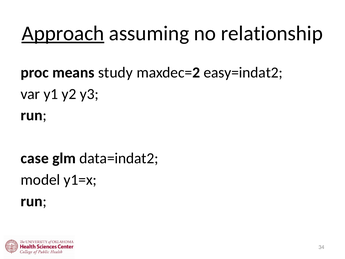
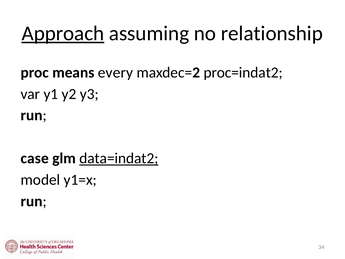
study: study -> every (115, 72)
easy=indat2: easy=indat2 -> proc=indat2 (243, 72)
data=indat2 underline: none -> present (119, 158)
